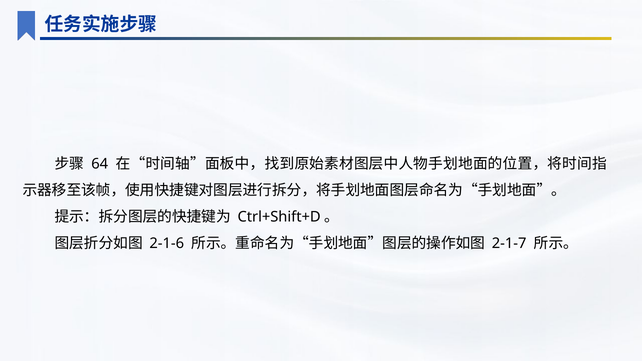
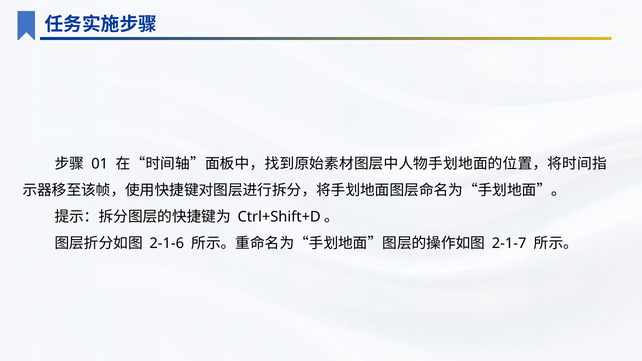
64: 64 -> 01 (100, 164)
